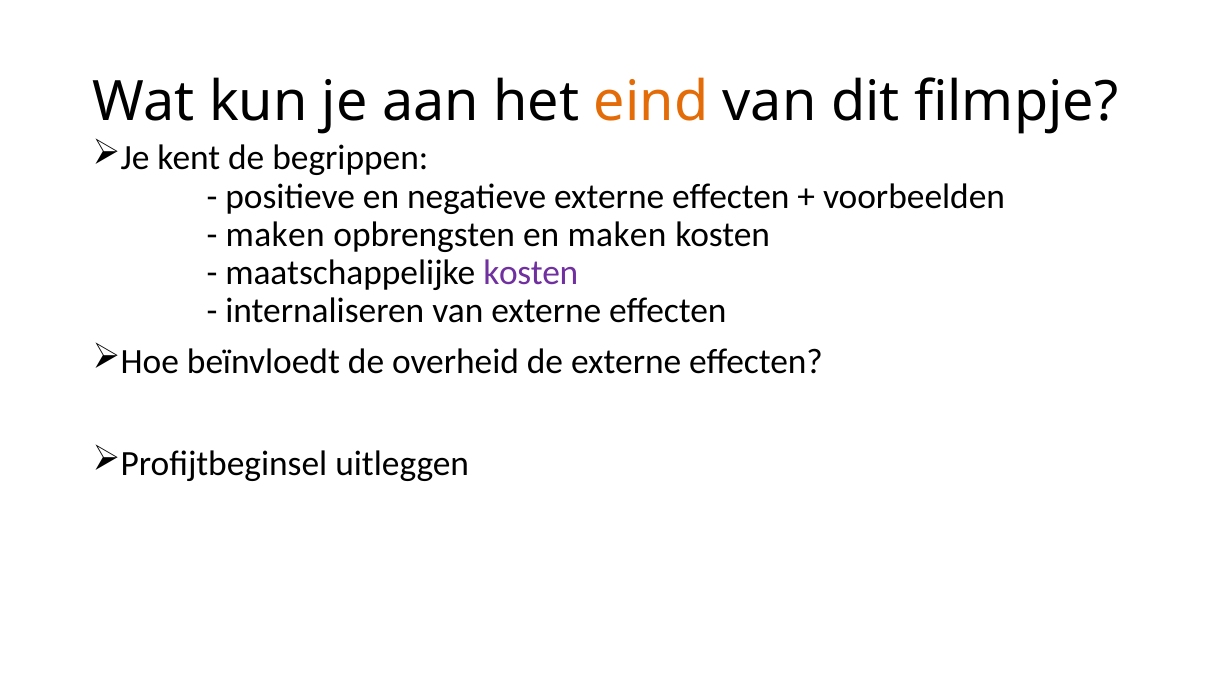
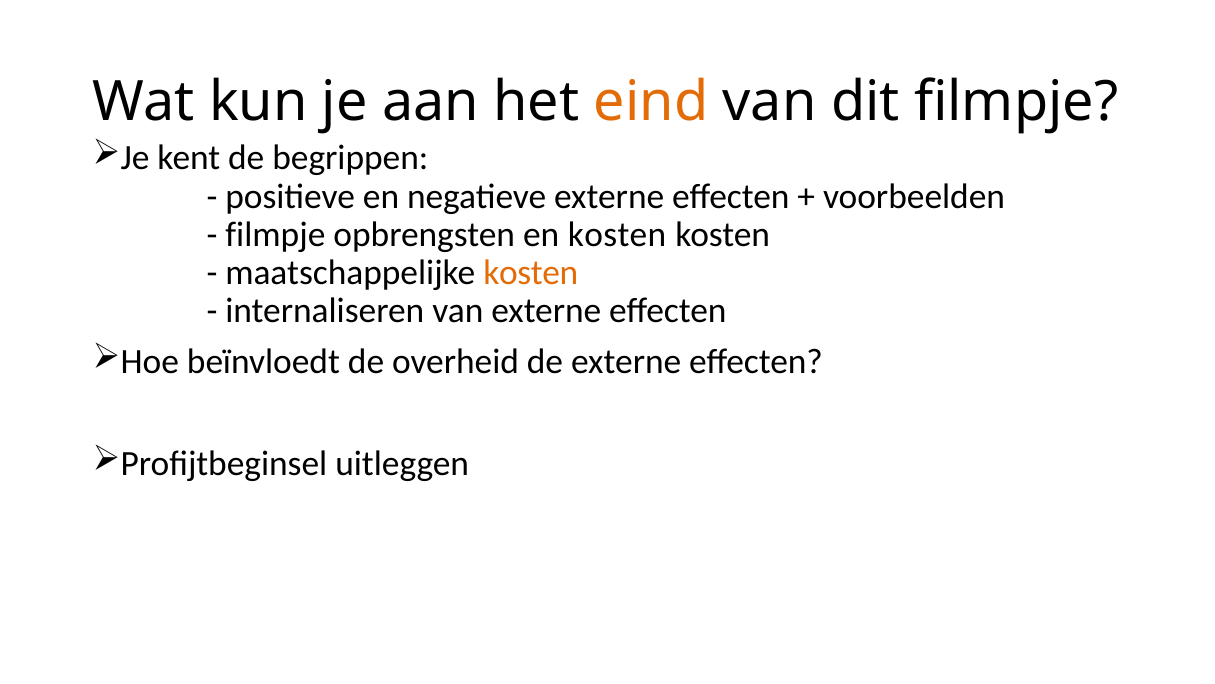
maken: maken -> filmpje (275, 235)
en maken: maken -> kosten (617, 235)
kosten colour: purple -> orange (531, 273)
